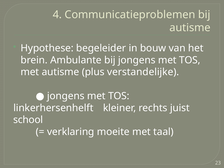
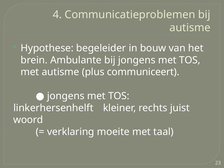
verstandelijke: verstandelijke -> communiceert (143, 72)
school: school -> woord (28, 120)
